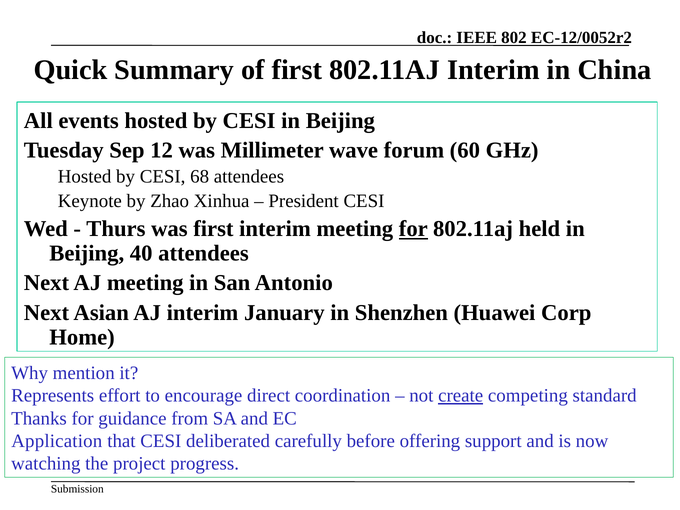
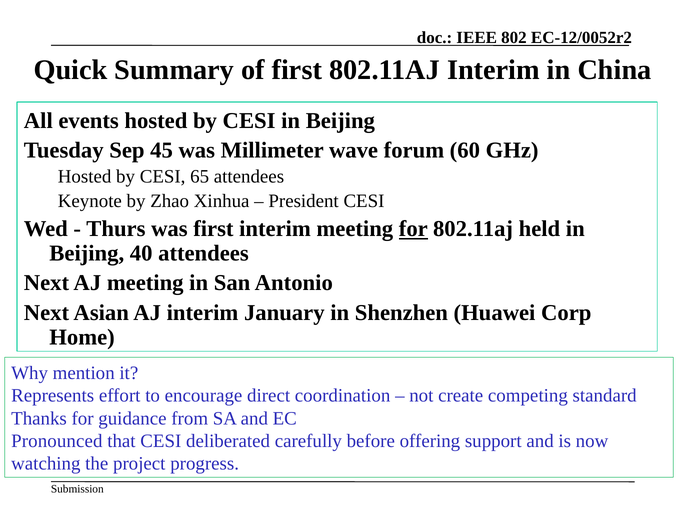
12: 12 -> 45 (162, 150)
68: 68 -> 65 (200, 176)
create underline: present -> none (461, 396)
Application: Application -> Pronounced (57, 441)
